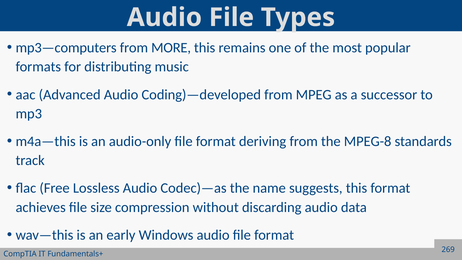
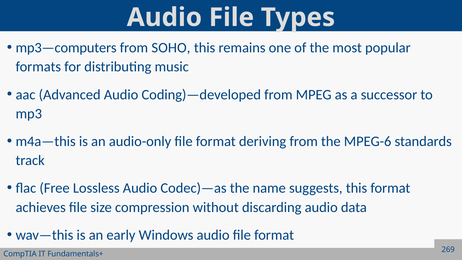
MORE: MORE -> SOHO (171, 48)
MPEG-8: MPEG-8 -> MPEG-6 (368, 141)
